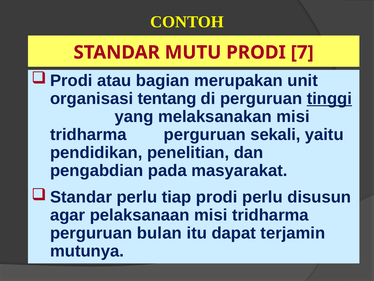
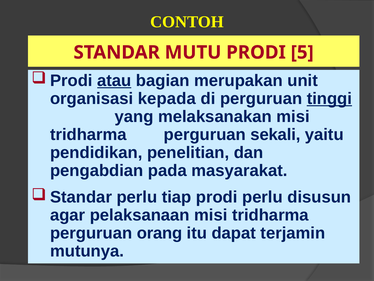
7: 7 -> 5 (302, 52)
atau underline: none -> present (114, 80)
tentang: tentang -> kepada (167, 98)
bulan: bulan -> orang (160, 233)
